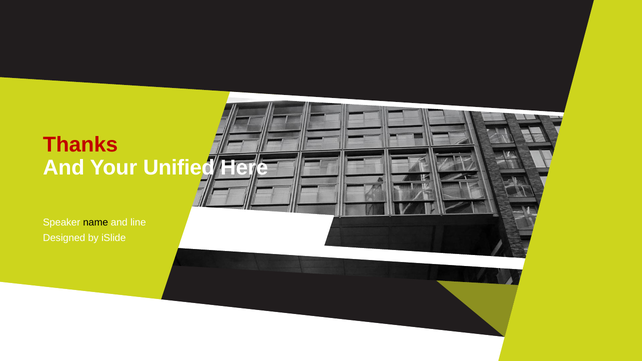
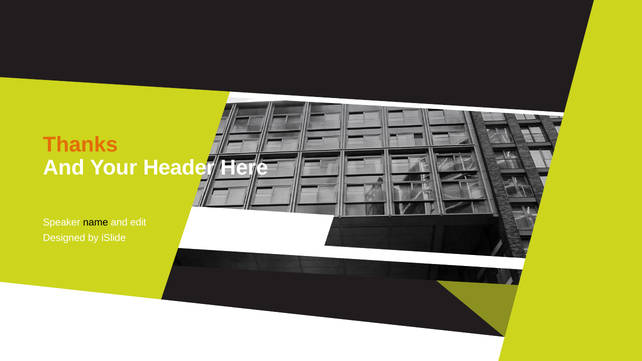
Thanks colour: red -> orange (80, 145)
Unified: Unified -> Header (179, 168)
line: line -> edit (138, 222)
